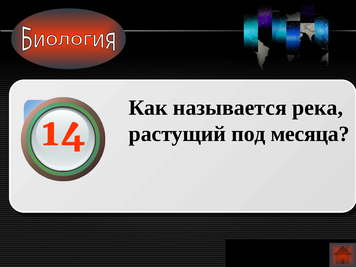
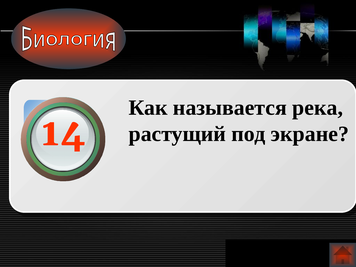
месяца: месяца -> экране (310, 134)
